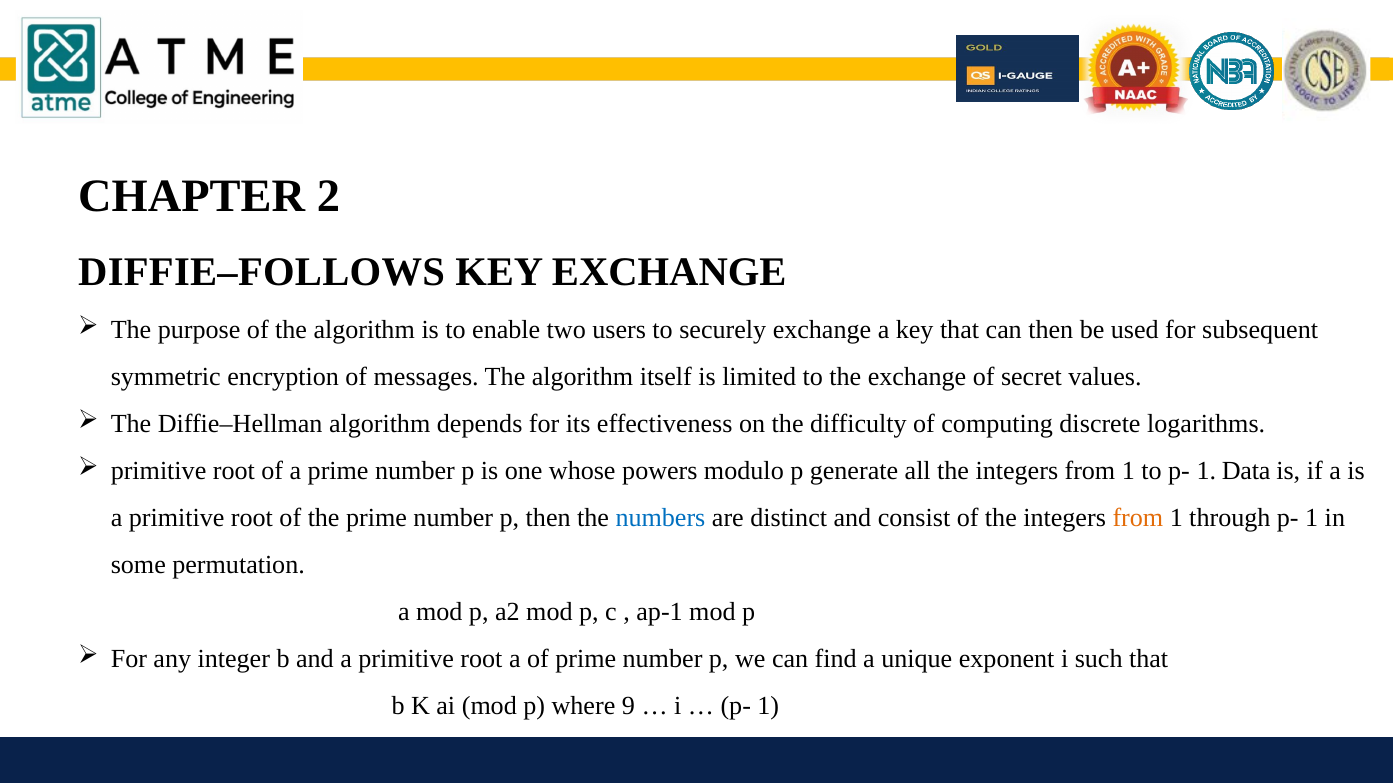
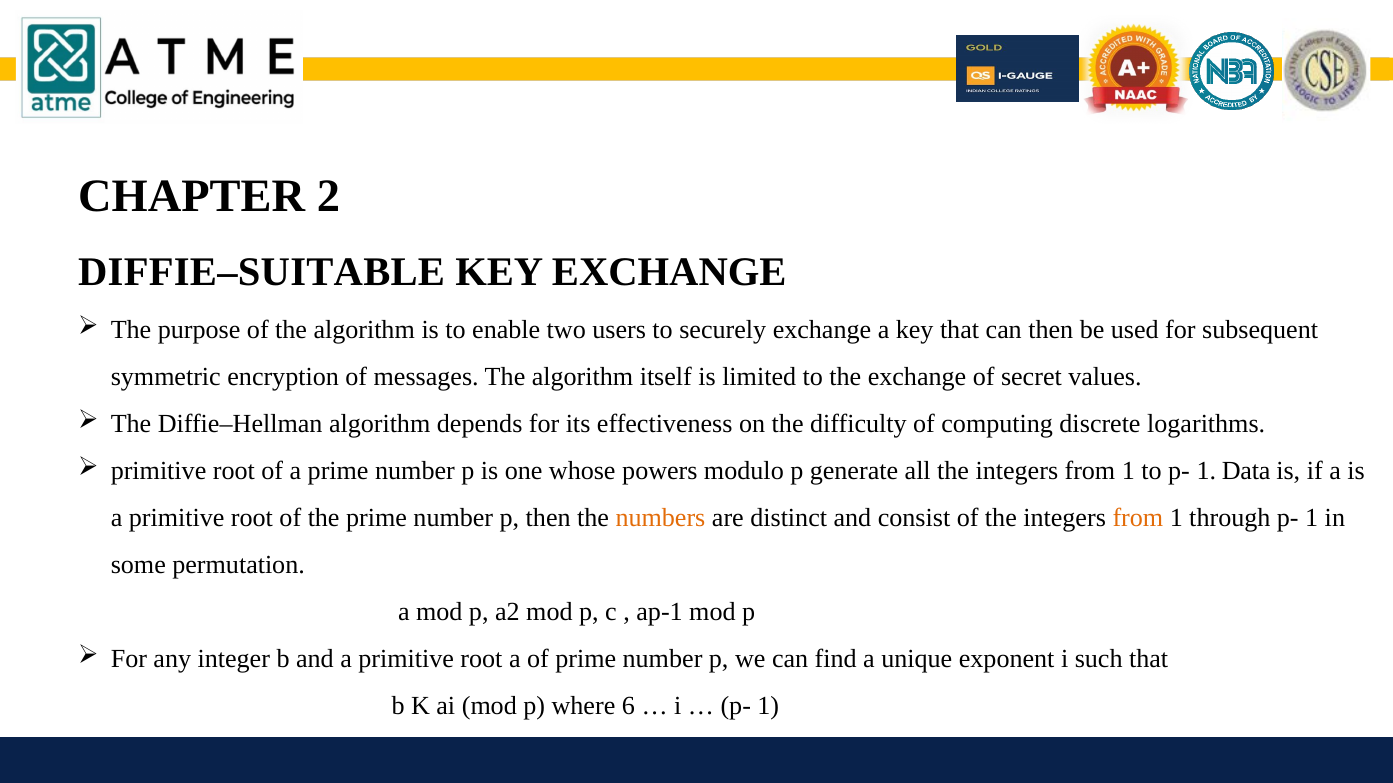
DIFFIE–FOLLOWS: DIFFIE–FOLLOWS -> DIFFIE–SUITABLE (262, 272)
numbers colour: blue -> orange (660, 518)
9: 9 -> 6 (628, 706)
